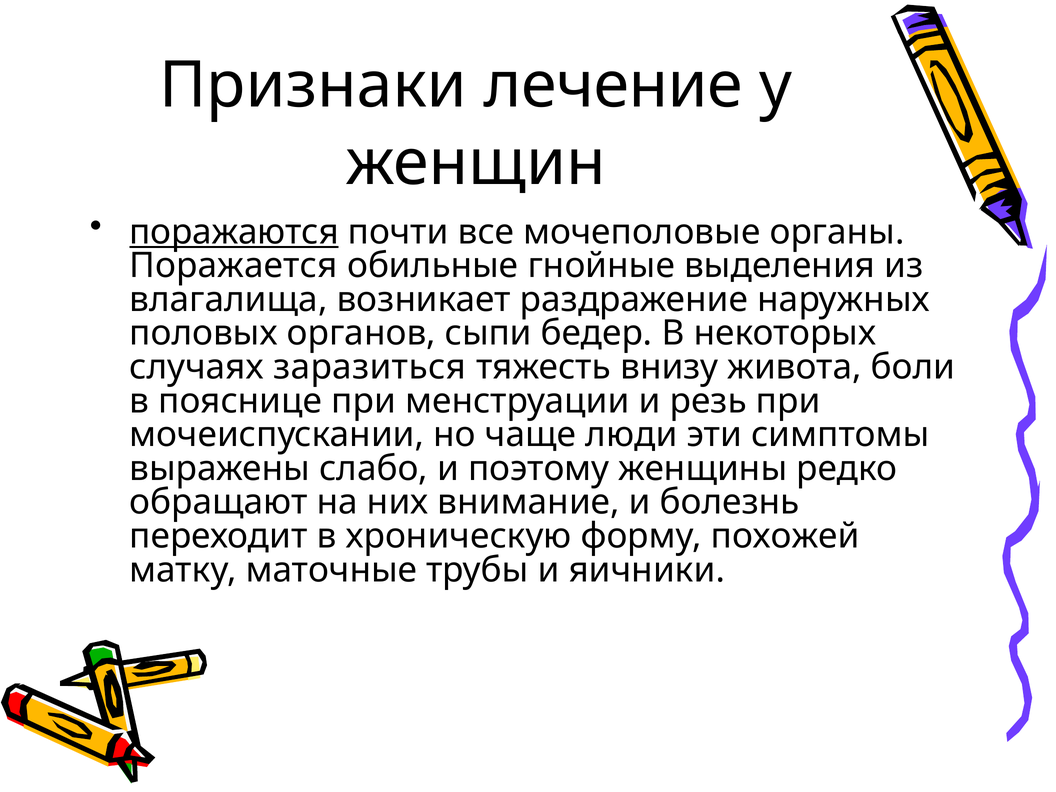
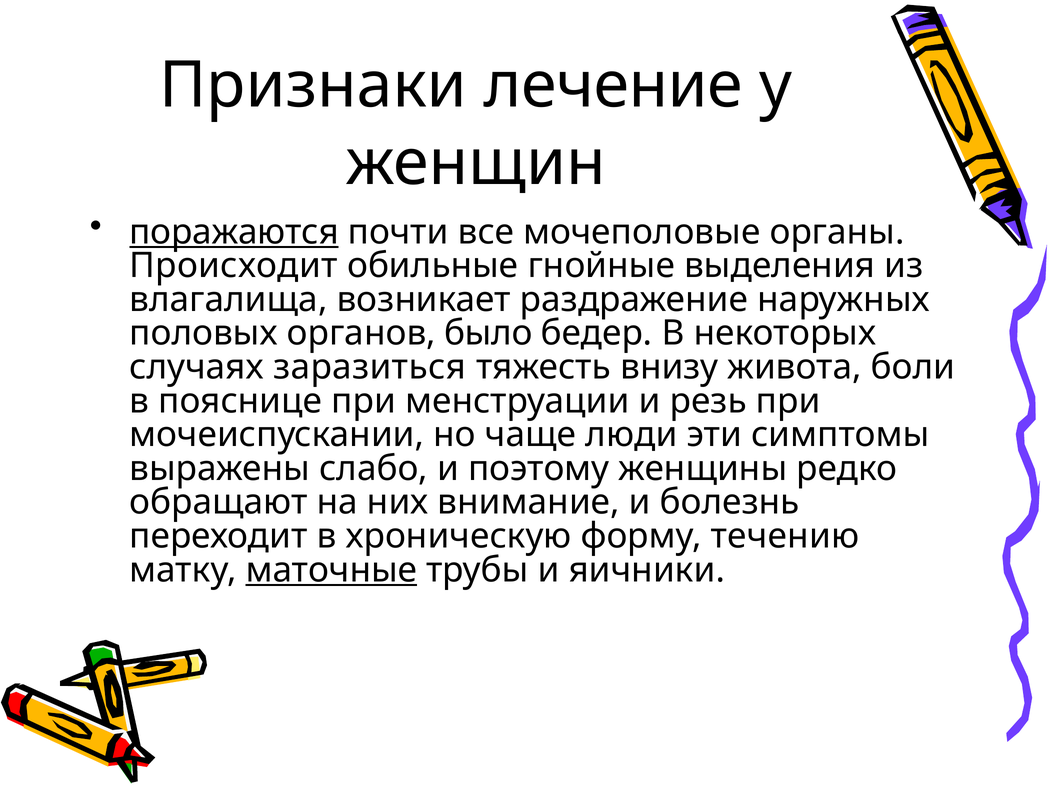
Поражается: Поражается -> Происходит (233, 266)
сыпи: сыпи -> было (488, 333)
похожей: похожей -> течению (785, 536)
маточные underline: none -> present (331, 570)
